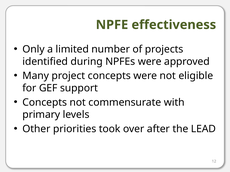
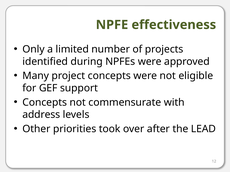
primary: primary -> address (41, 115)
